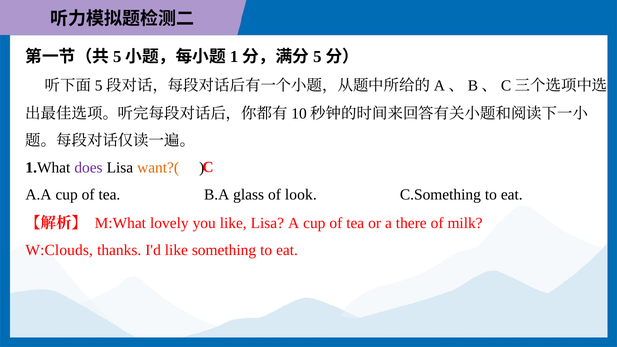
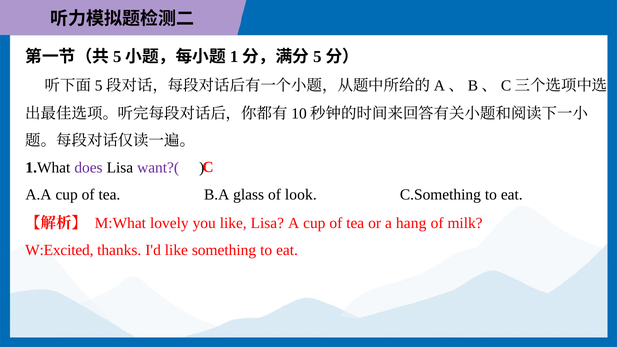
want?( colour: orange -> purple (158, 168)
there: there -> hang (411, 223)
W:Clouds: W:Clouds -> W:Excited (59, 250)
